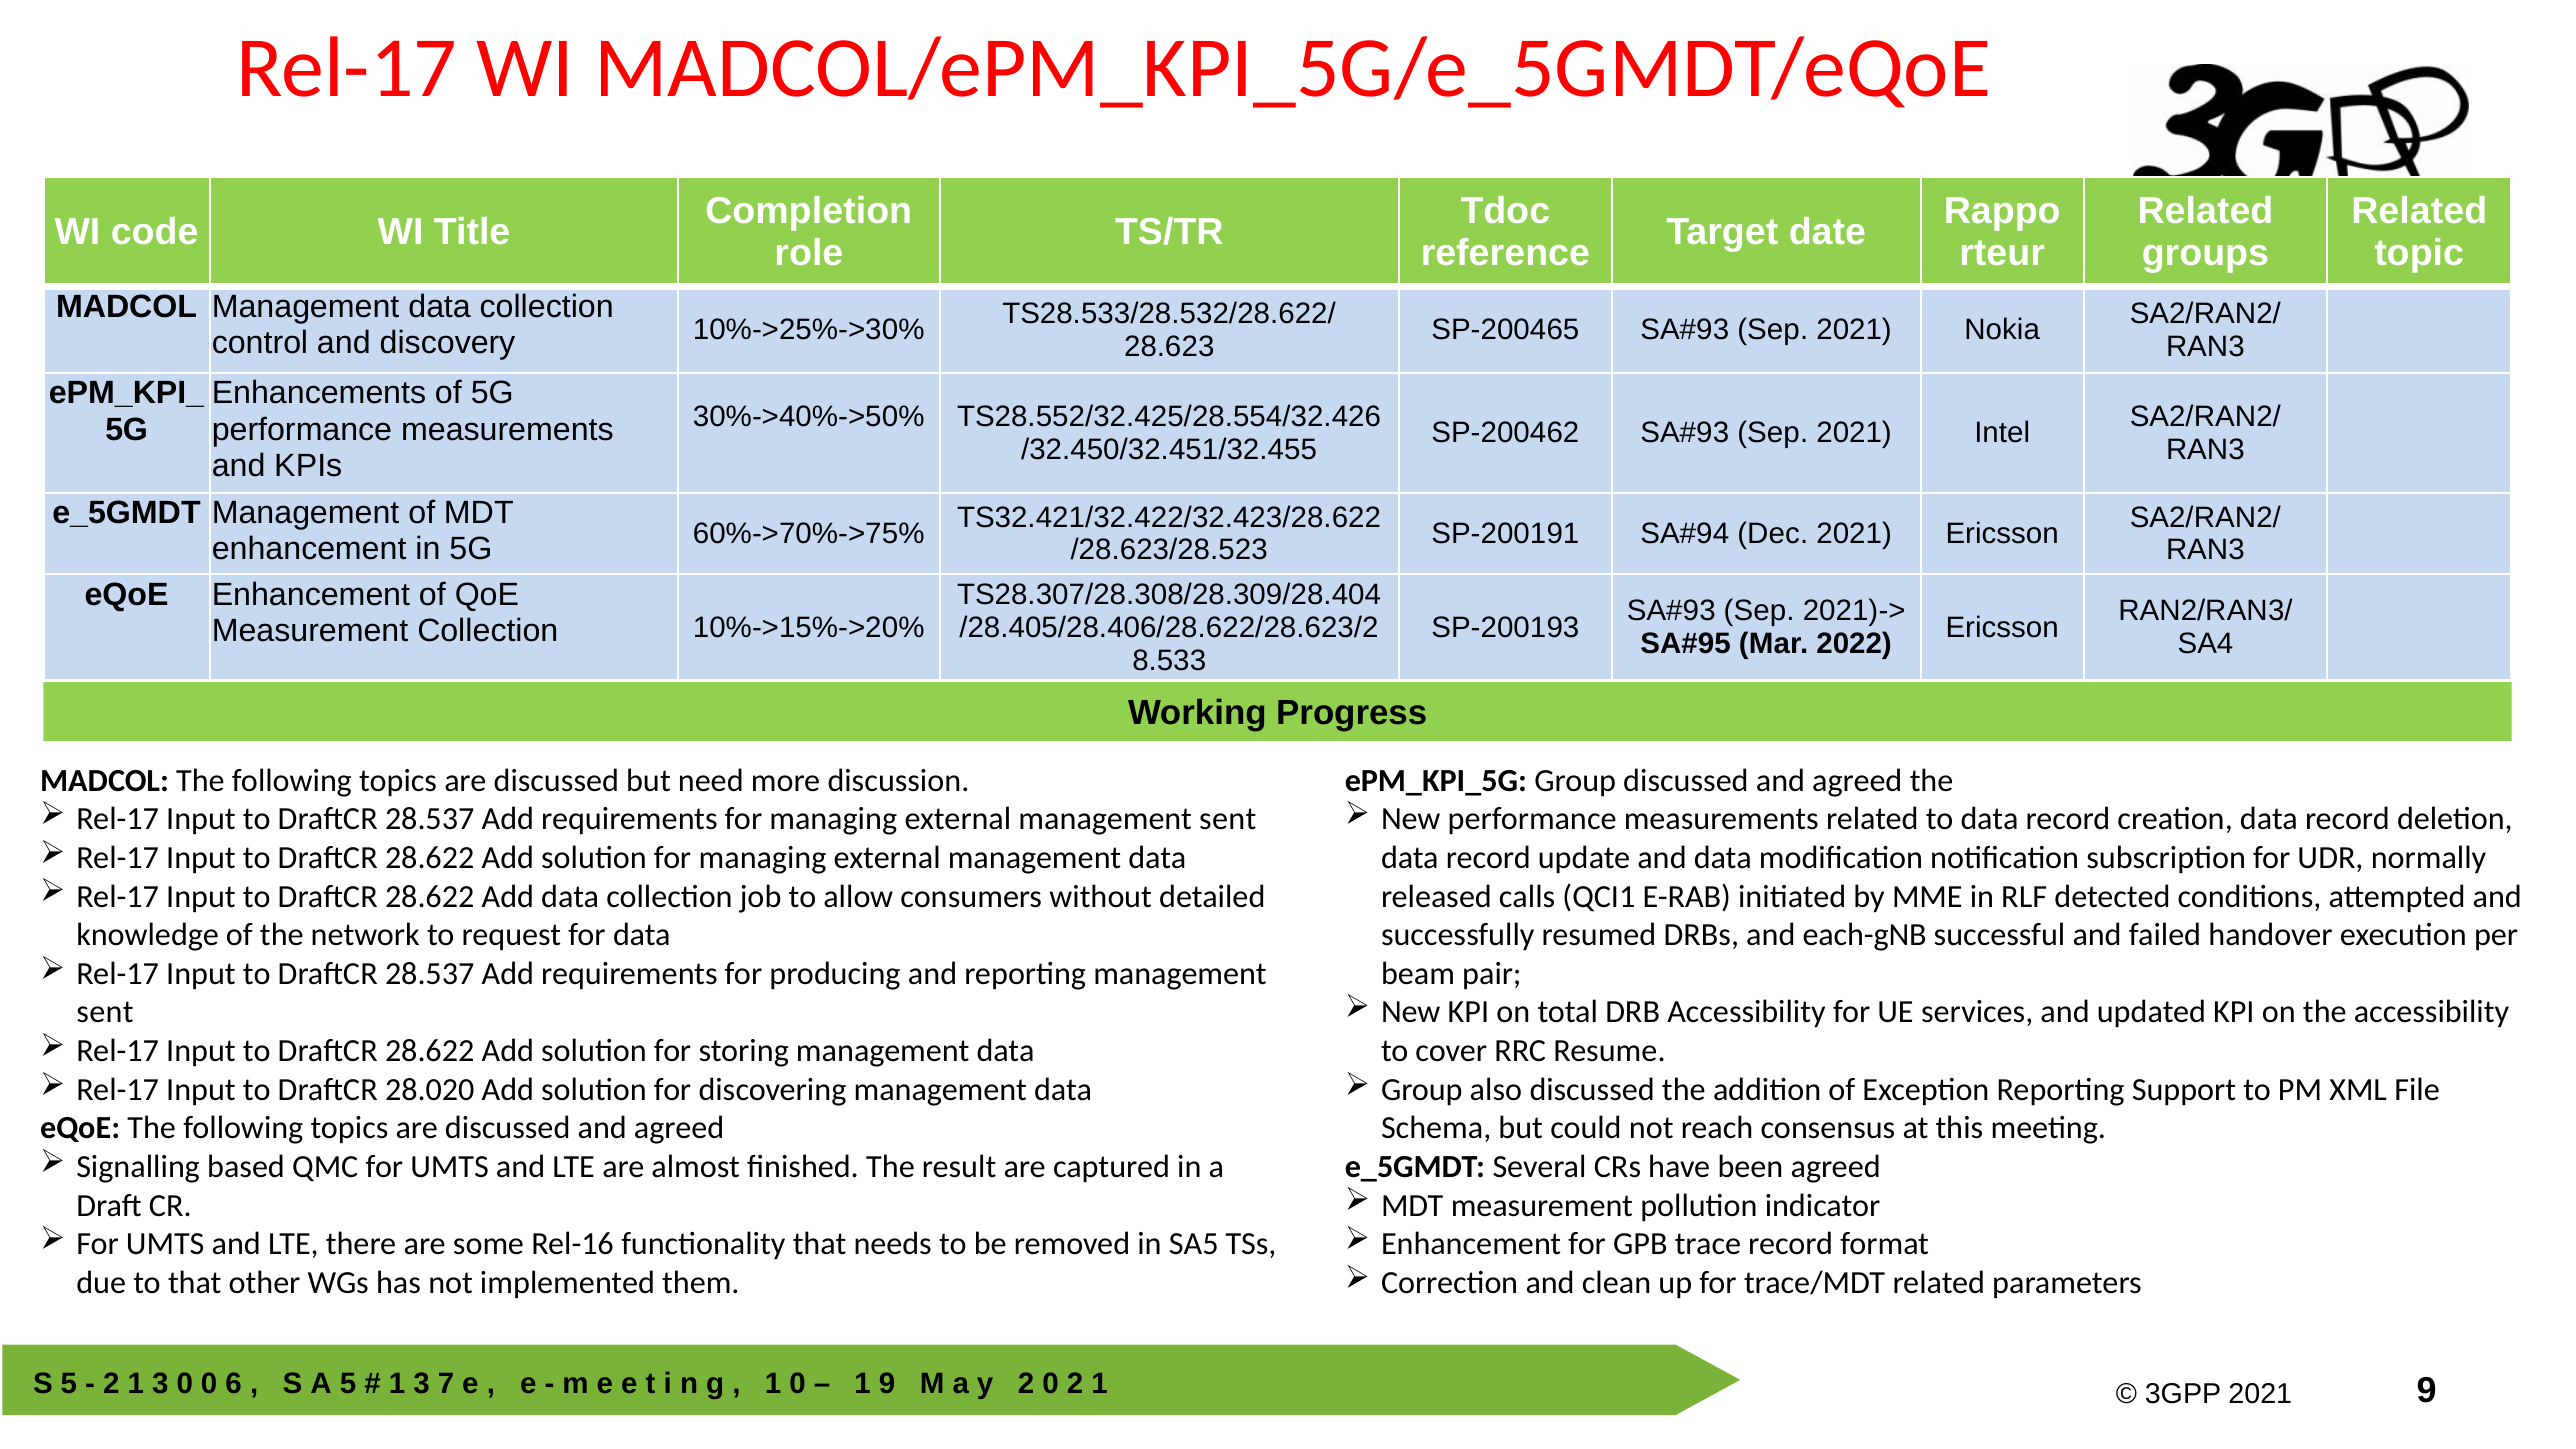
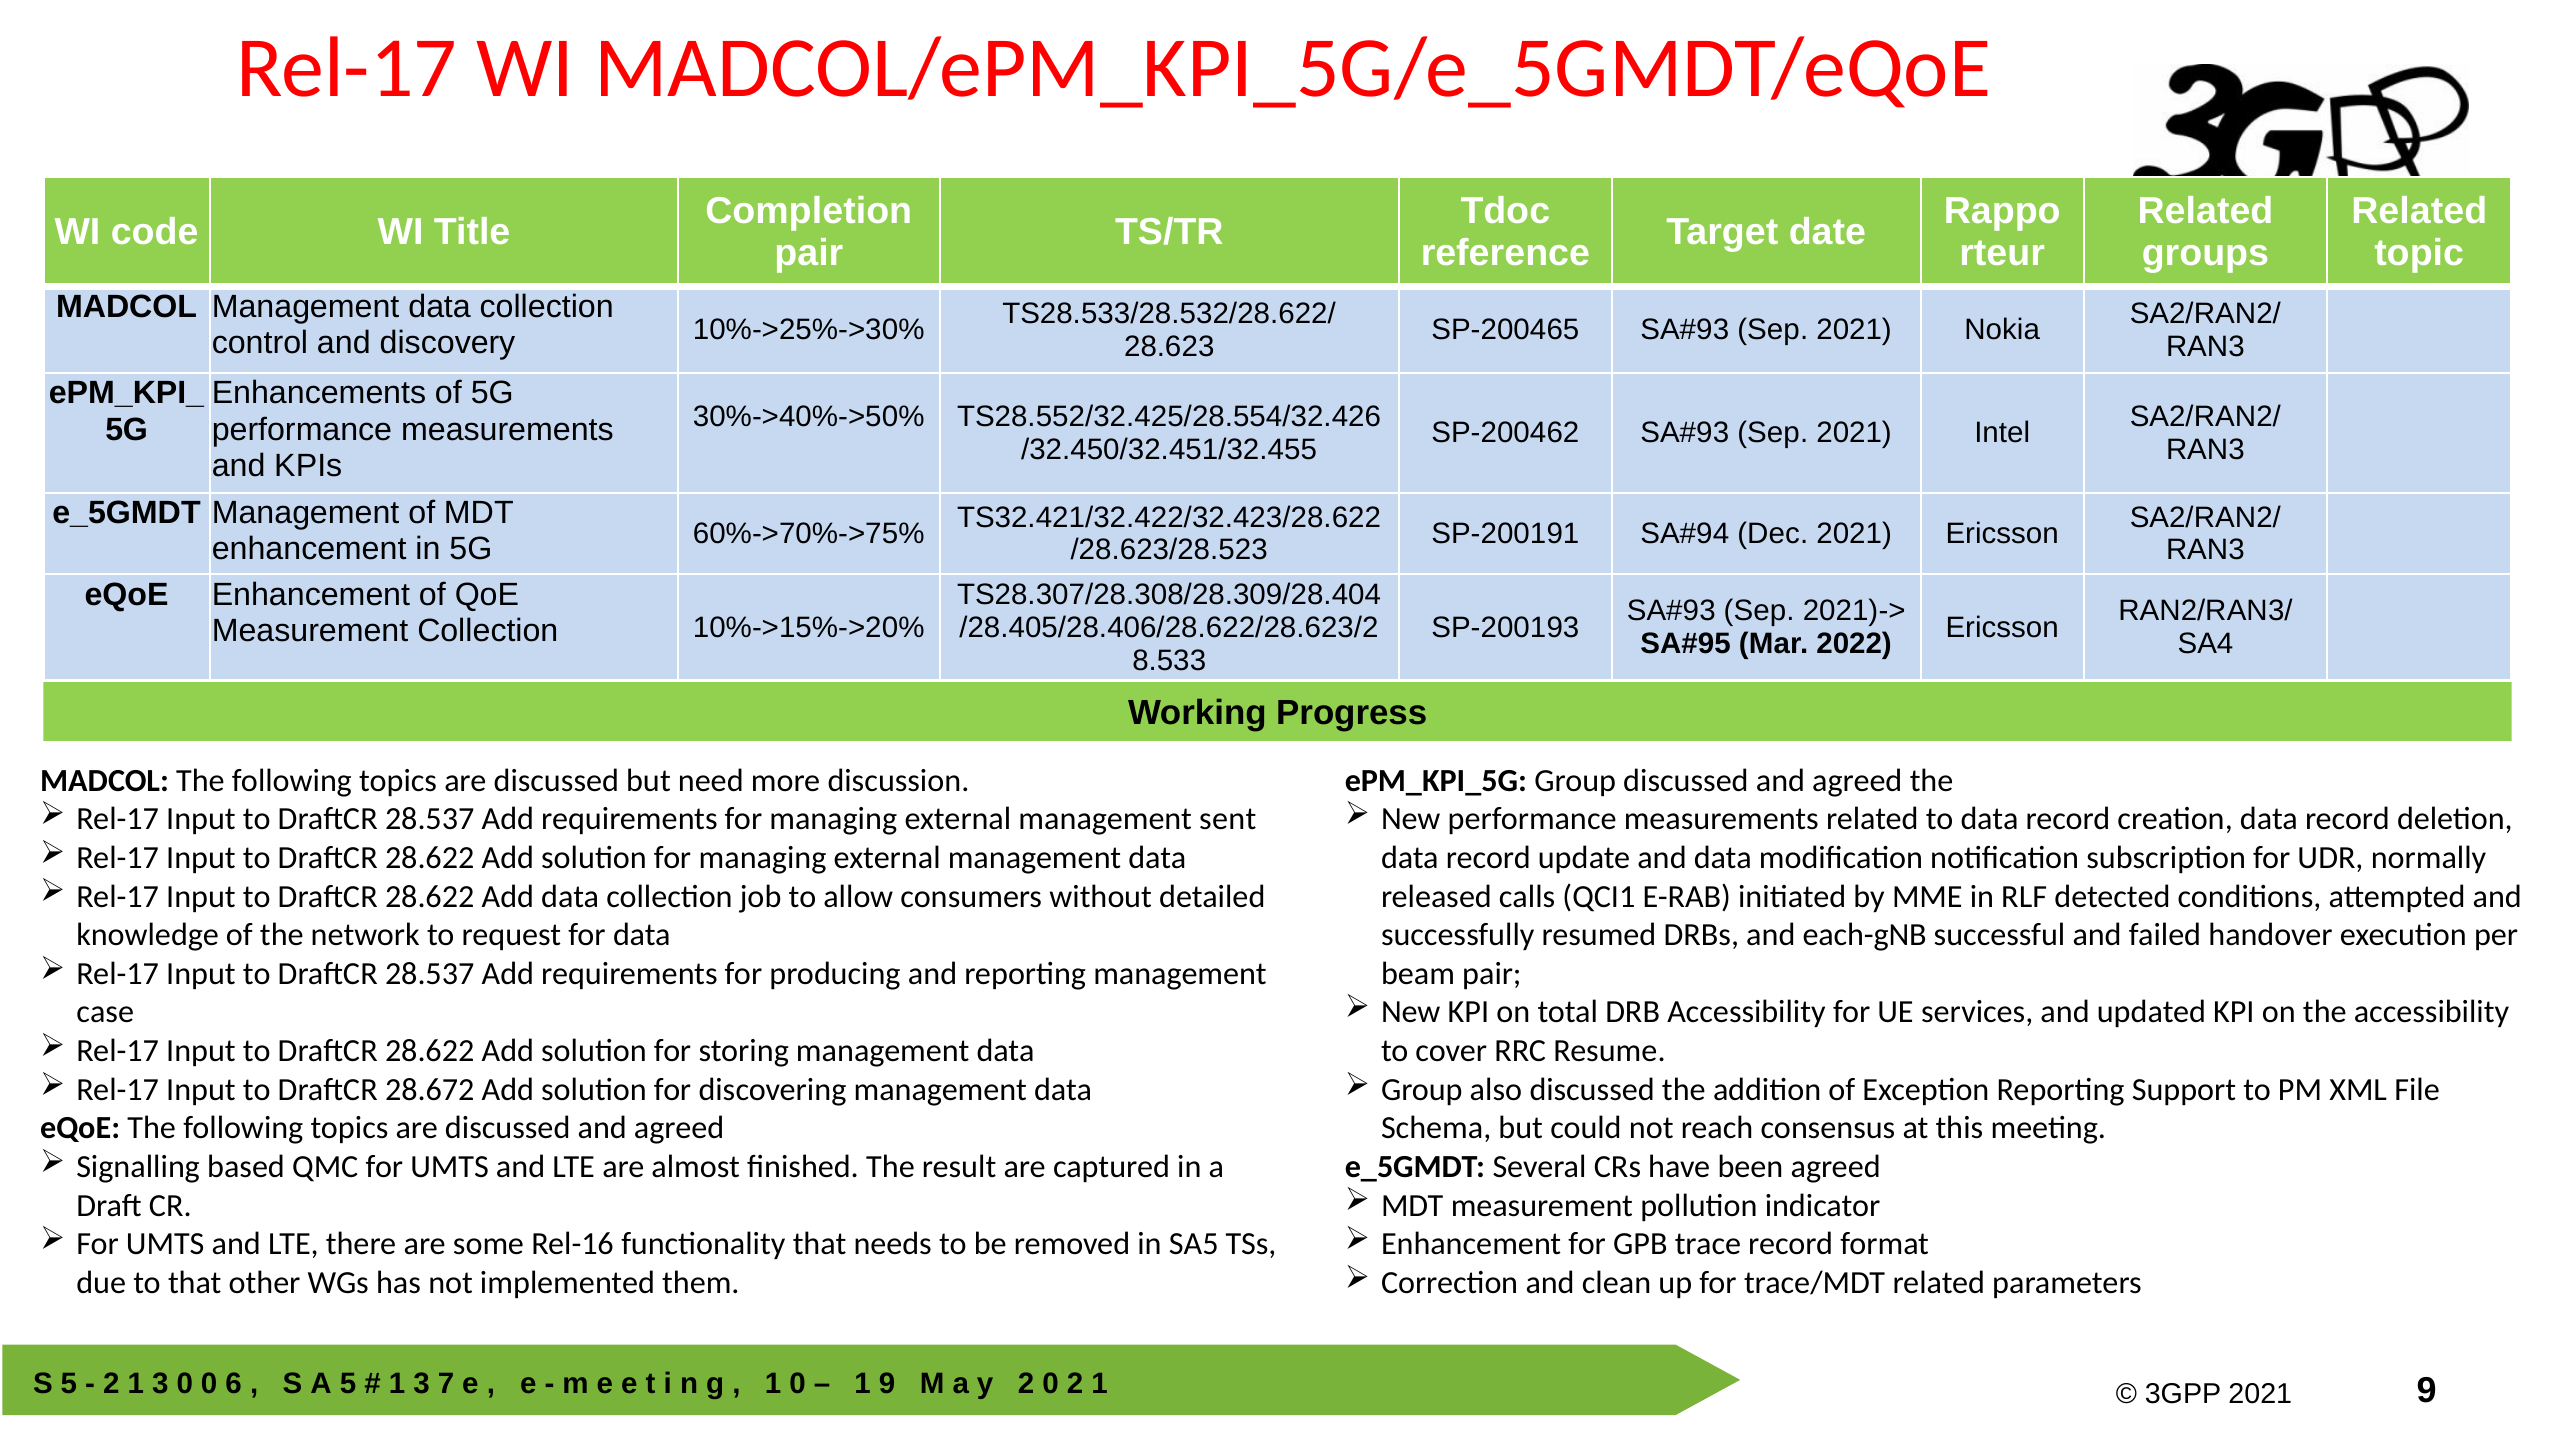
role: role -> pair (809, 254)
sent: sent -> case (105, 1012)
28.020: 28.020 -> 28.672 (430, 1090)
